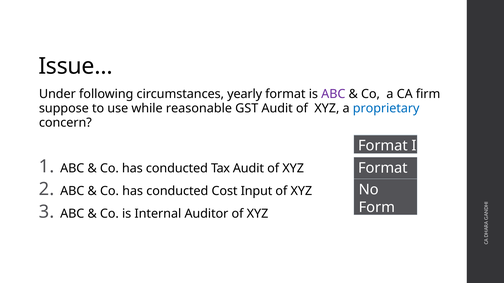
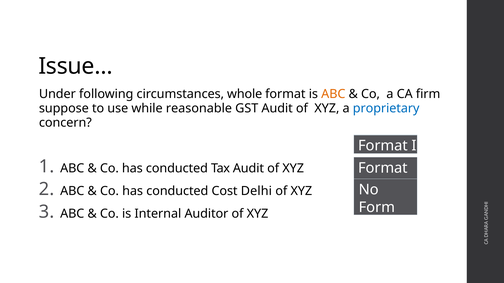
yearly: yearly -> whole (245, 94)
ABC colour: purple -> orange (333, 94)
Input: Input -> Delhi (256, 191)
